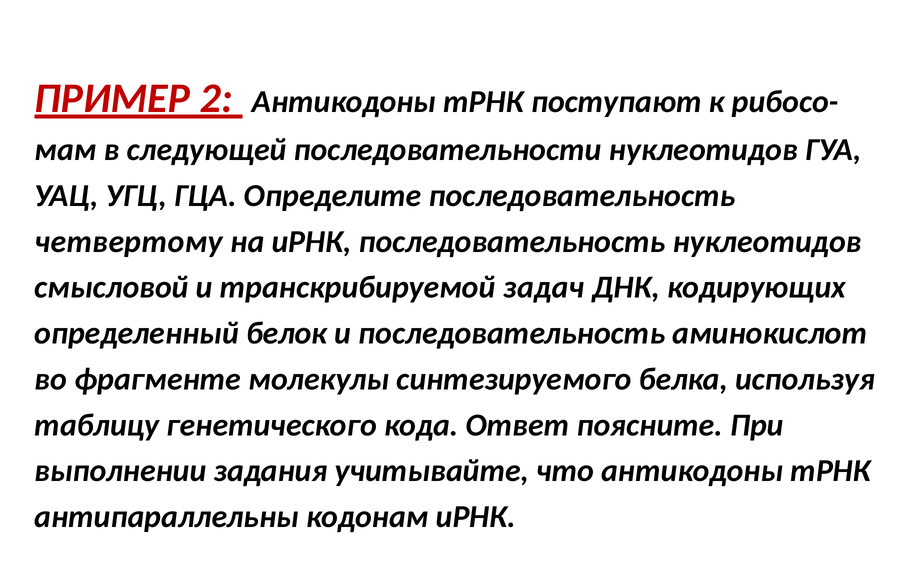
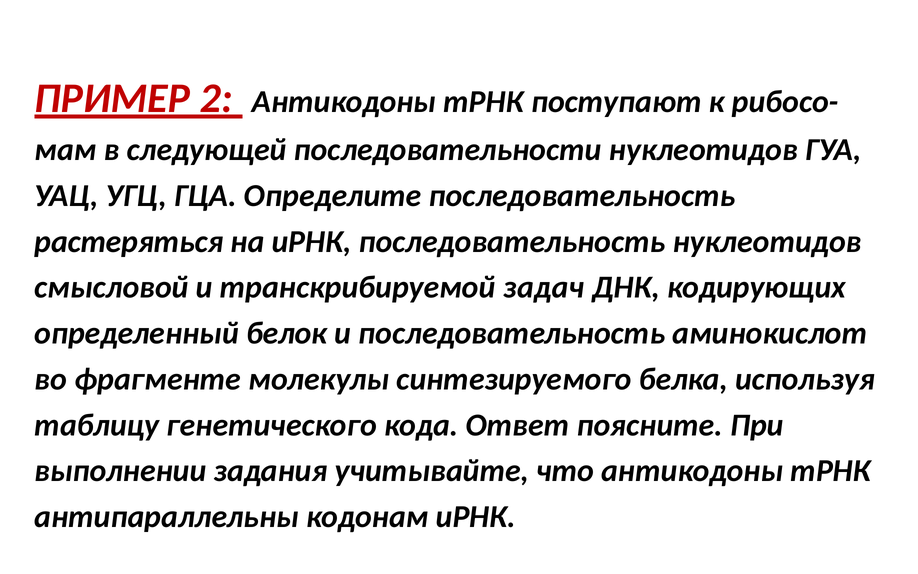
четвертому: четвертому -> растеряться (129, 241)
